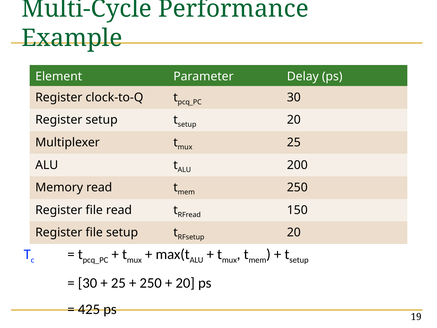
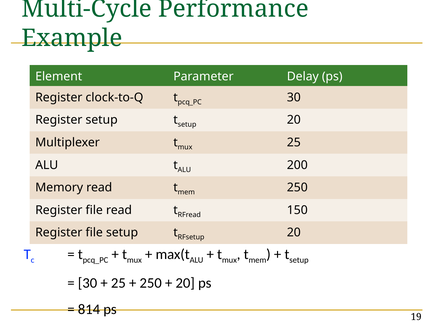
425: 425 -> 814 (89, 309)
